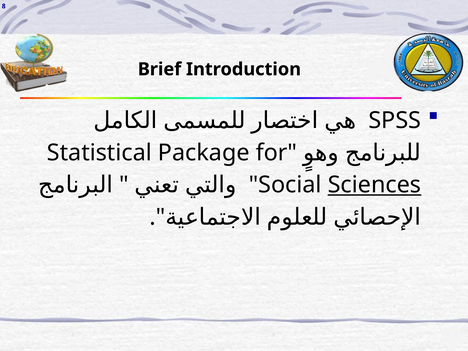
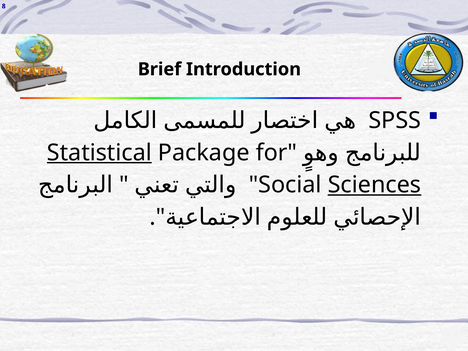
Statistical underline: none -> present (99, 153)
